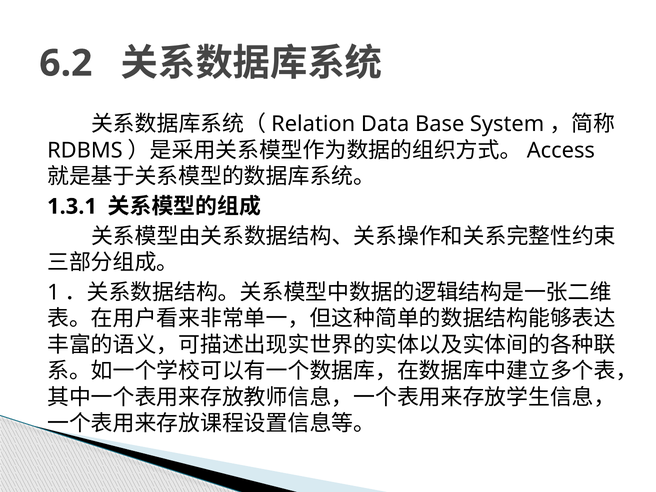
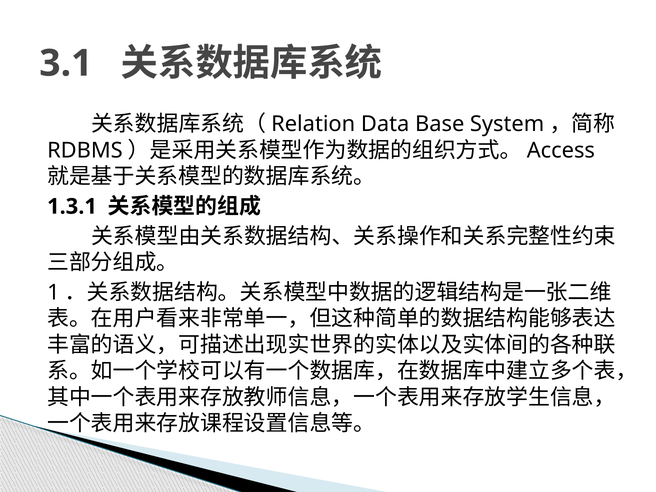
6.2: 6.2 -> 3.1 (66, 63)
